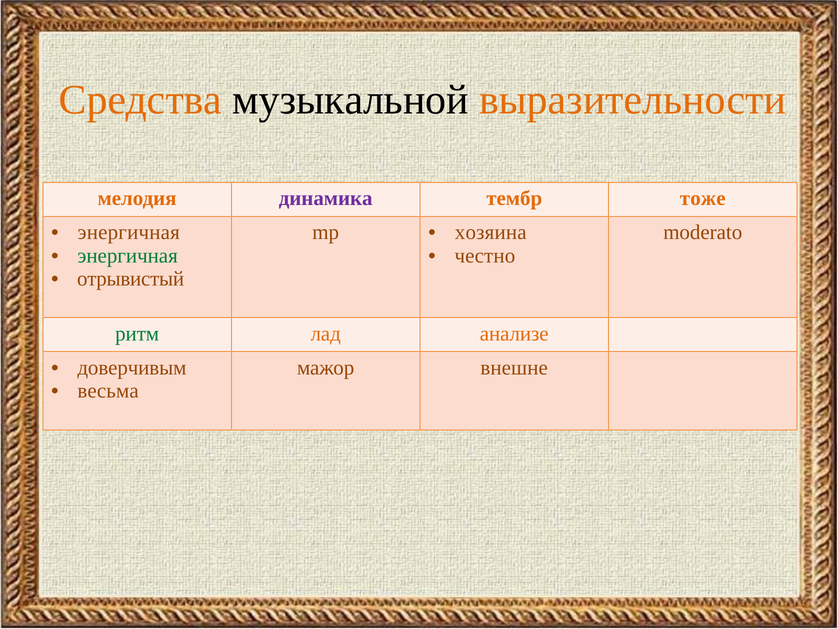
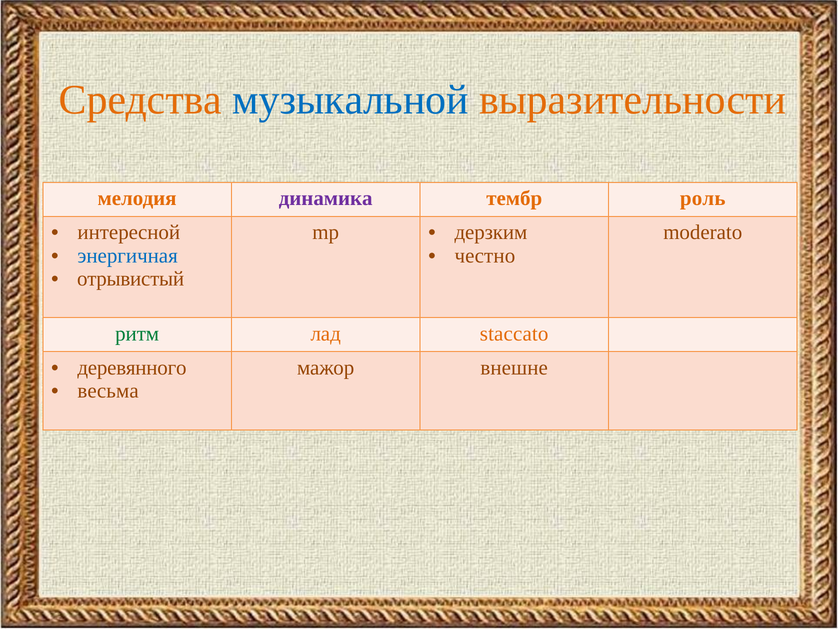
музыкальной colour: black -> blue (350, 100)
тоже: тоже -> роль (703, 198)
энергичная: энергичная -> интересной (129, 232)
хозяина: хозяина -> дерзким (491, 232)
энергичная colour: green -> blue (128, 255)
анализе: анализе -> staccato (514, 333)
доверчивым: доверчивым -> деревянного (132, 367)
